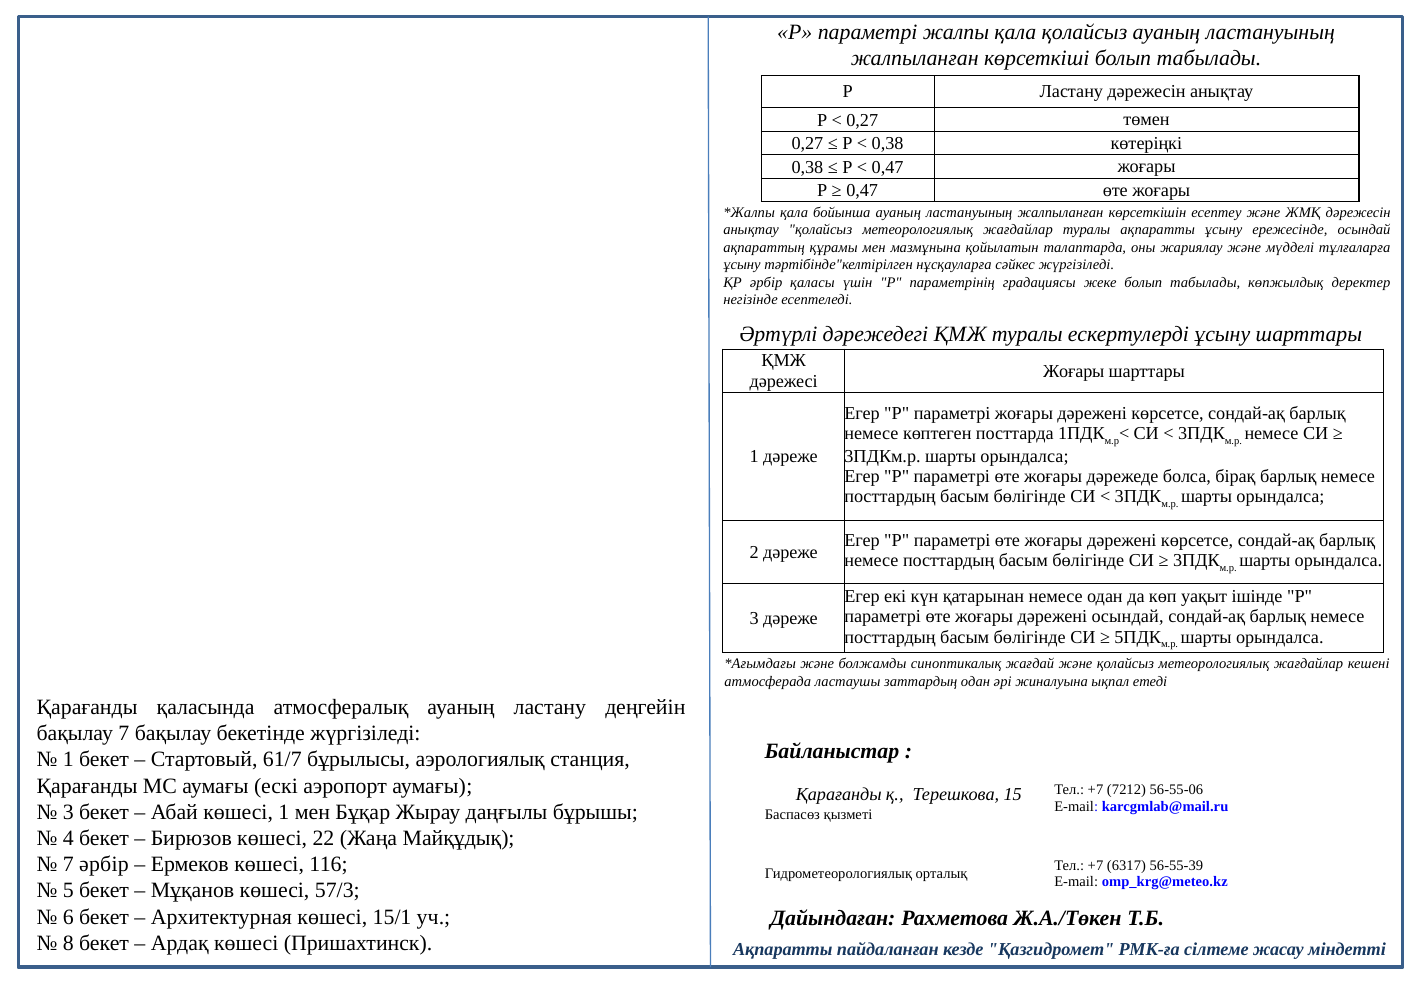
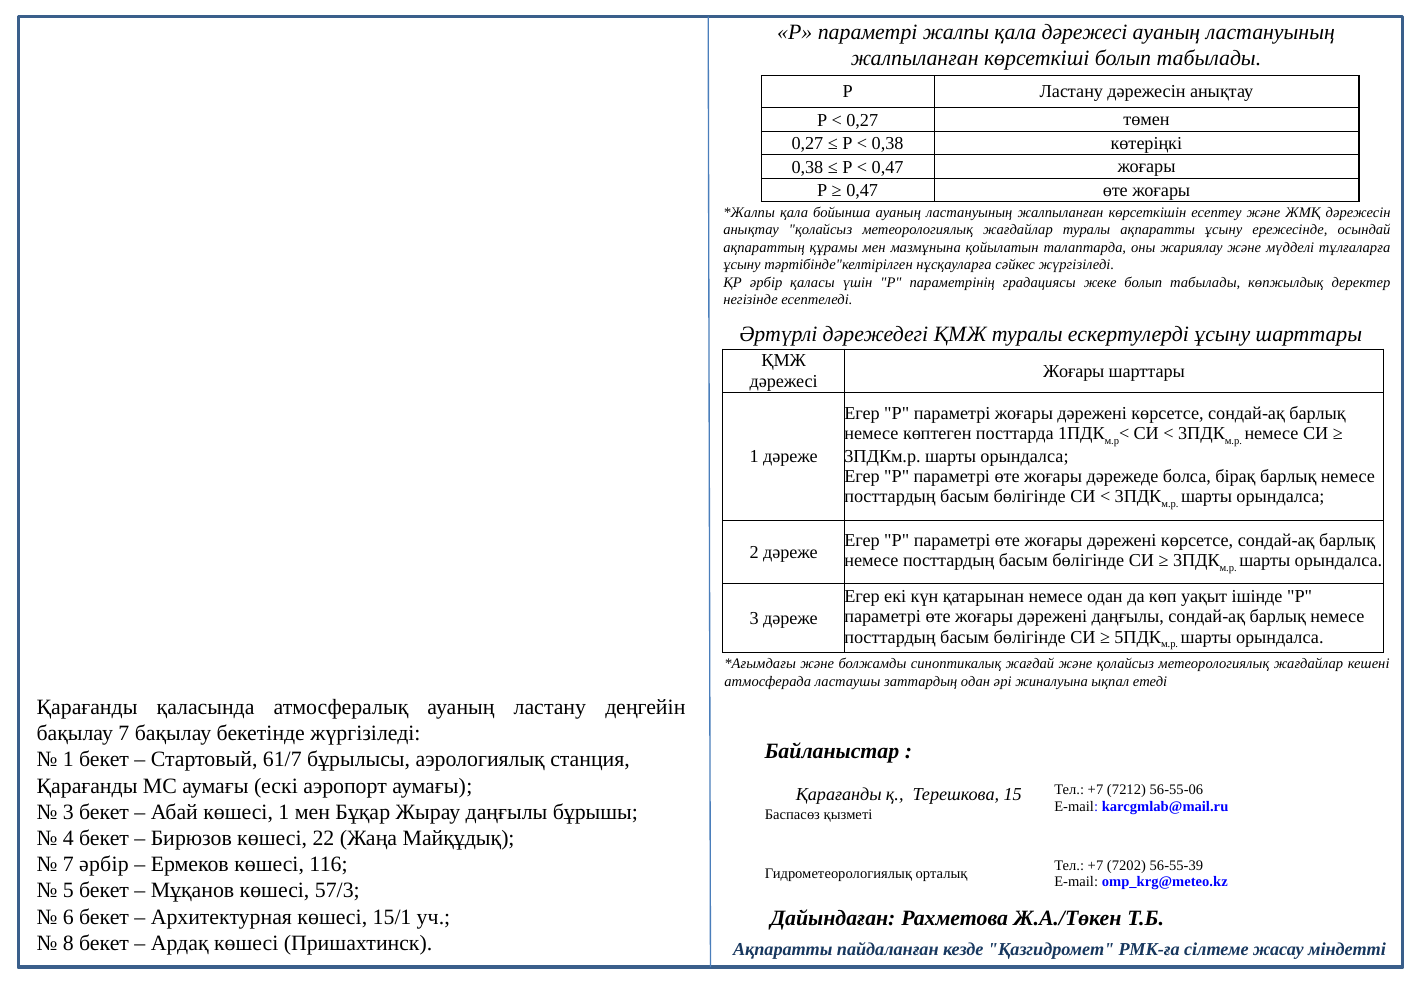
қала қолайсыз: қолайсыз -> дәрежесі (1085, 32)
дәрежені осындай: осындай -> даңғылы (1128, 617)
6317: 6317 -> 7202 (1126, 866)
